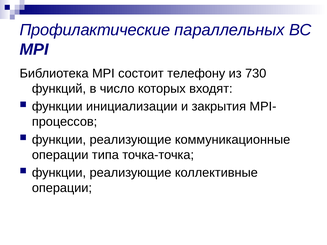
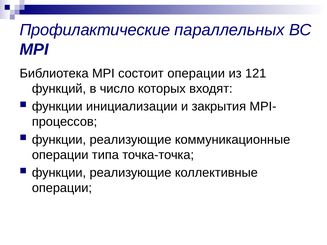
состоит телефону: телефону -> операции (196, 74)
730: 730 -> 121 (256, 74)
